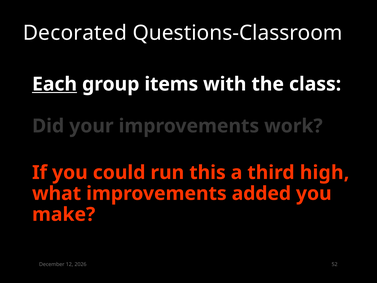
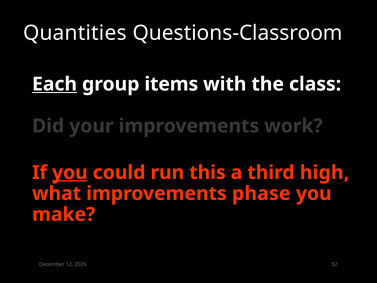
Decorated: Decorated -> Quantities (75, 33)
you underline: none -> present (70, 172)
added: added -> phase (261, 193)
